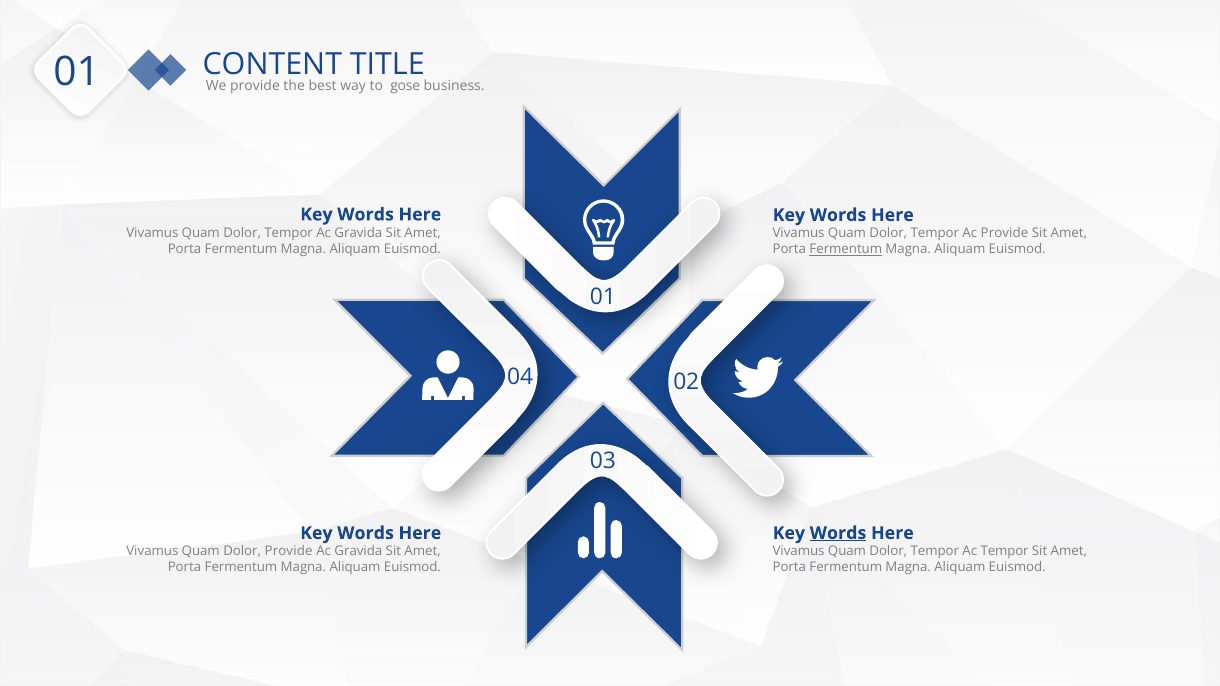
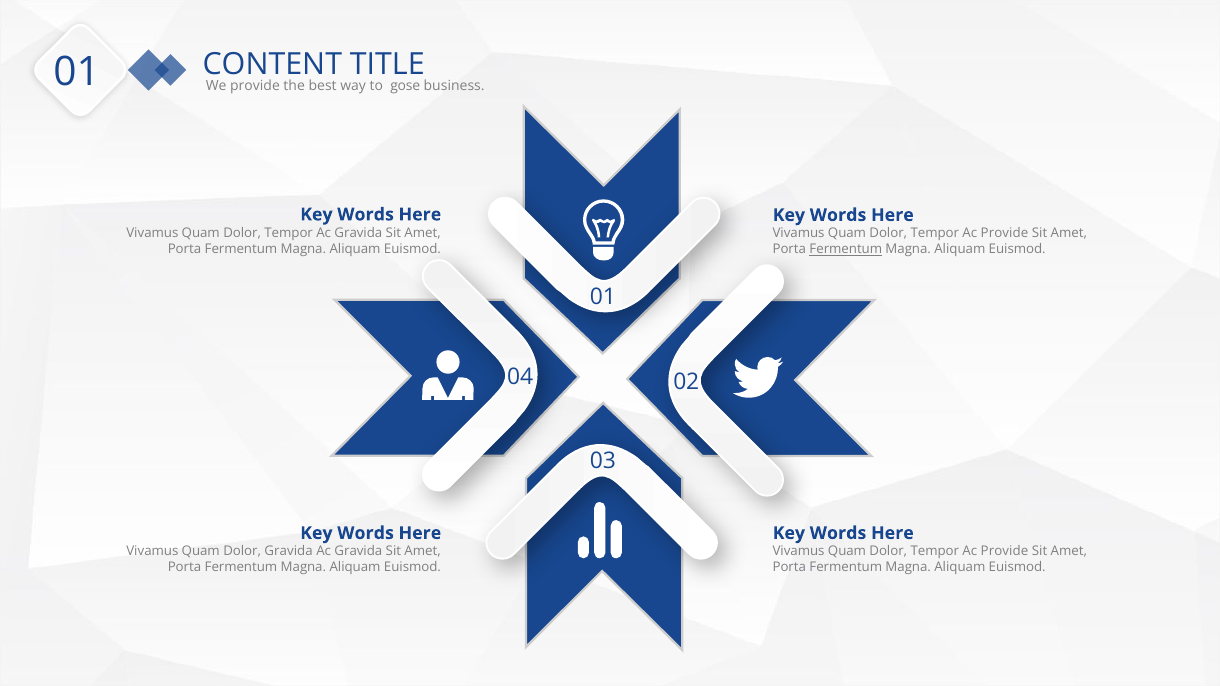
Words underline: present -> none (838, 533)
Dolor Provide: Provide -> Gravida (289, 552)
Tempor: Tempor -> Provide (1005, 552)
